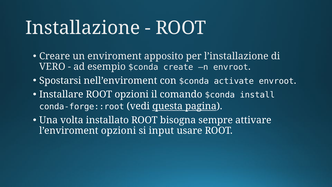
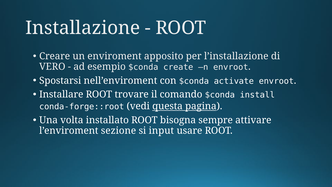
ROOT opzioni: opzioni -> trovare (132, 94)
l’enviroment opzioni: opzioni -> sezione (119, 131)
